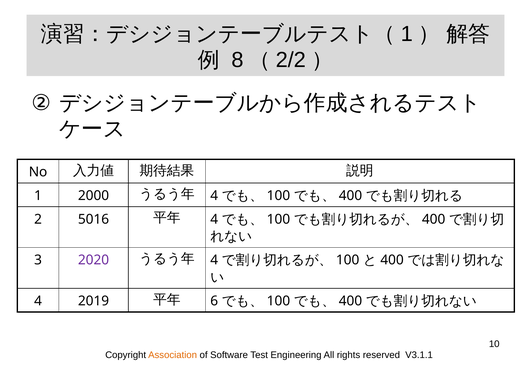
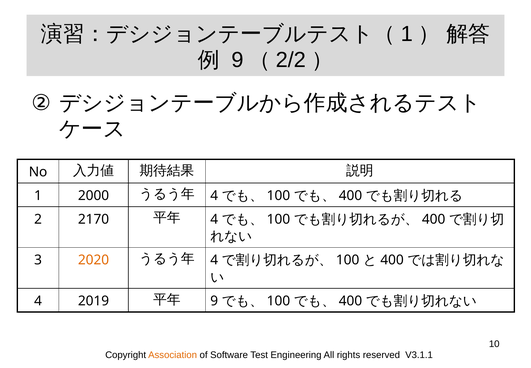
8: 8 -> 9 (237, 60)
5016: 5016 -> 2170 (94, 219)
2020 colour: purple -> orange (94, 260)
6: 6 -> 9 (214, 301)
